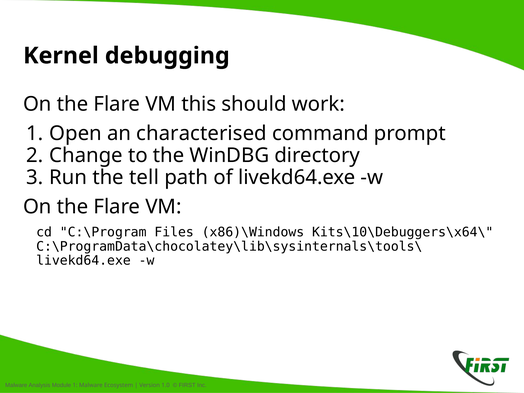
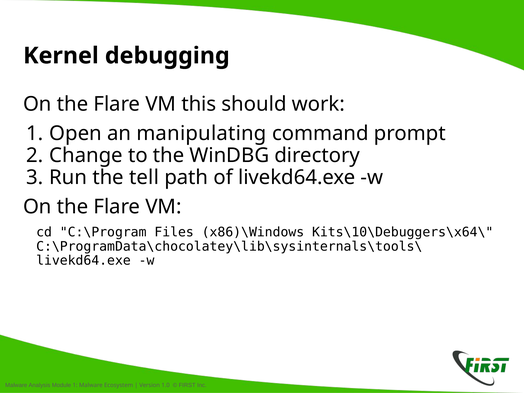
characterised: characterised -> manipulating (201, 133)
